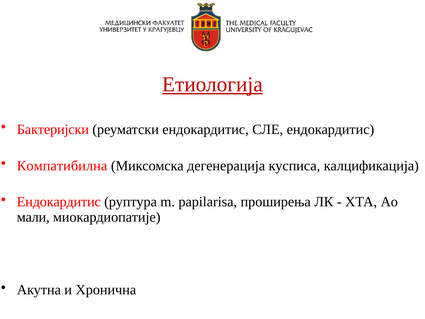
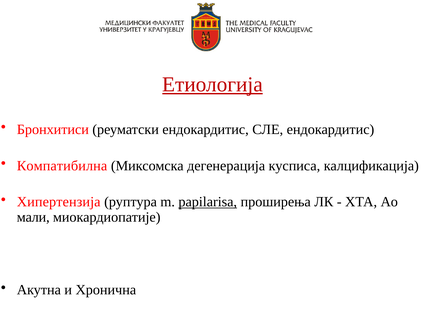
Бактеријски: Бактеријски -> Бронхитиси (53, 129)
Ендокардитис: Ендокардитис -> Хипертензија (59, 202)
papilarisa underline: none -> present (208, 202)
